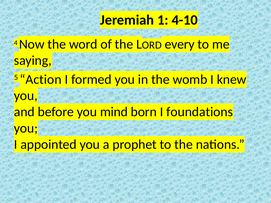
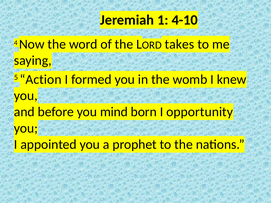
every: every -> takes (180, 44)
foundations: foundations -> opportunity (200, 112)
